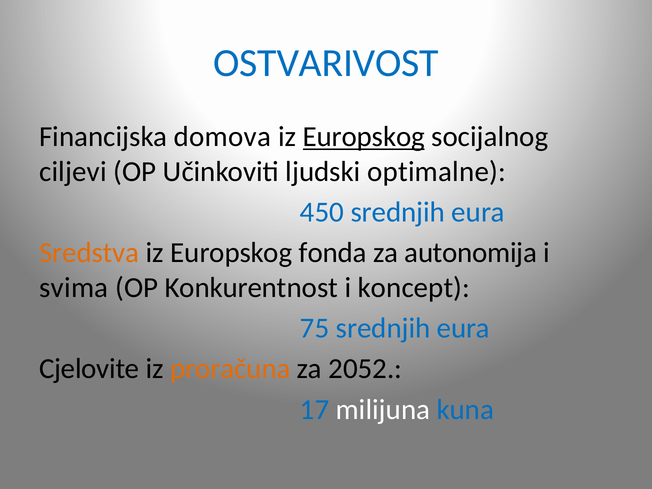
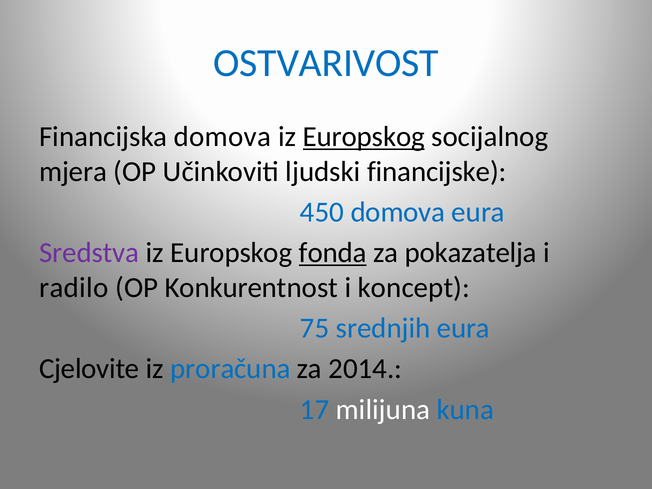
ciljevi: ciljevi -> mjera (73, 172)
optimalne: optimalne -> financijske (437, 172)
450 srednjih: srednjih -> domova (398, 212)
Sredstva colour: orange -> purple (89, 253)
fonda underline: none -> present (333, 253)
autonomija: autonomija -> pokazatelja (471, 253)
svima: svima -> radilo (74, 288)
proračuna colour: orange -> blue (230, 369)
2052: 2052 -> 2014 (365, 369)
